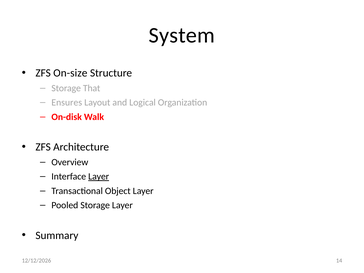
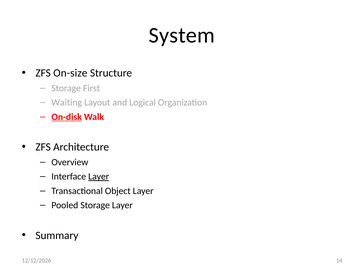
That: That -> First (92, 88)
Ensures: Ensures -> Waiting (67, 102)
On-disk underline: none -> present (67, 117)
